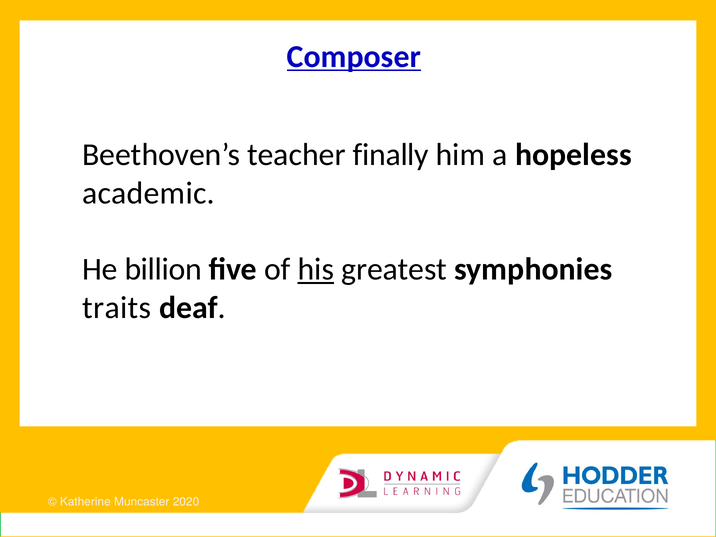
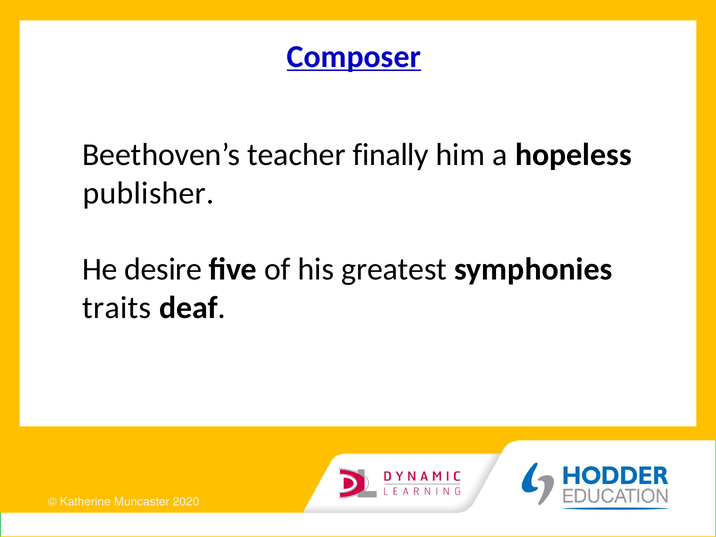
academic: academic -> publisher (149, 193)
billion: billion -> desire (163, 269)
his underline: present -> none (316, 269)
